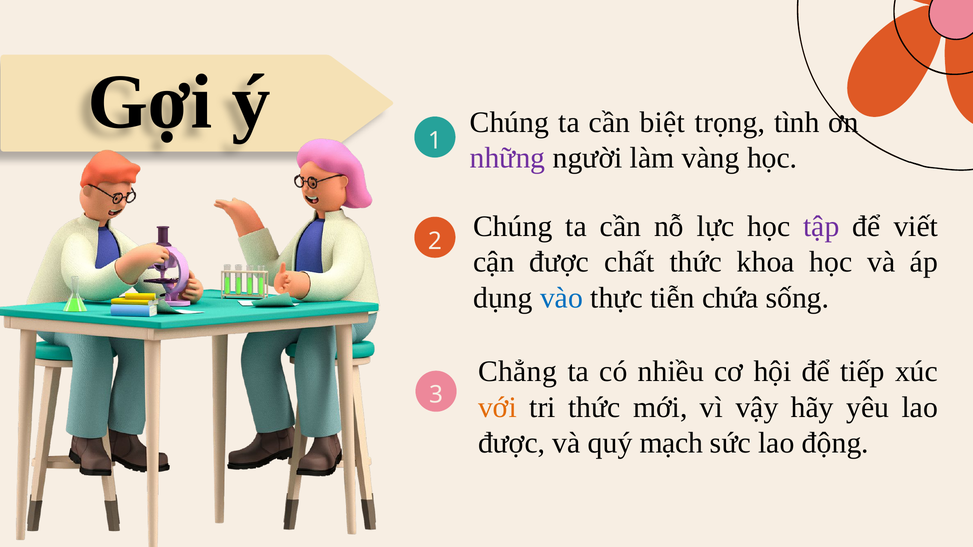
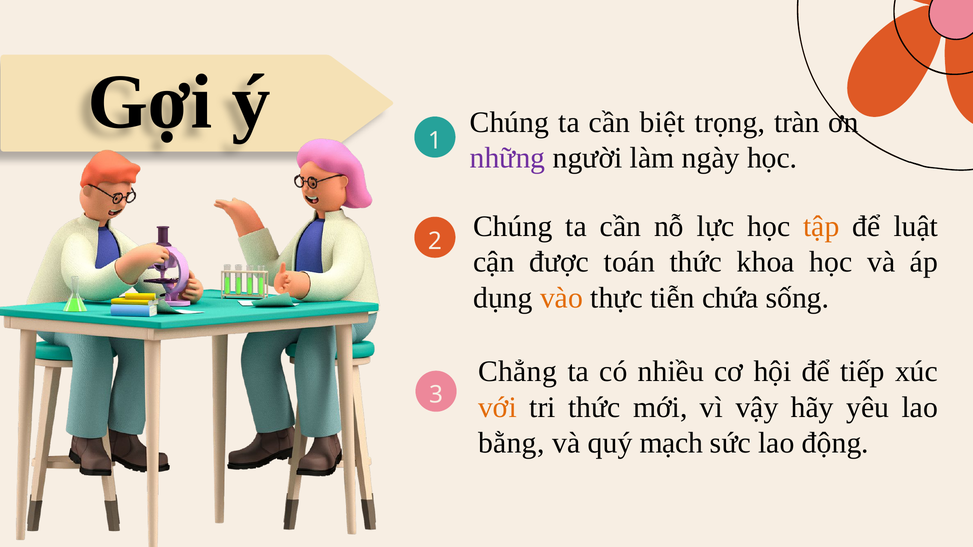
tình: tình -> tràn (797, 122)
vàng: vàng -> ngày (711, 158)
tập colour: purple -> orange (821, 227)
viết: viết -> luật (916, 227)
chất: chất -> toán (629, 262)
vào colour: blue -> orange (562, 298)
được: được -> bằng (511, 443)
